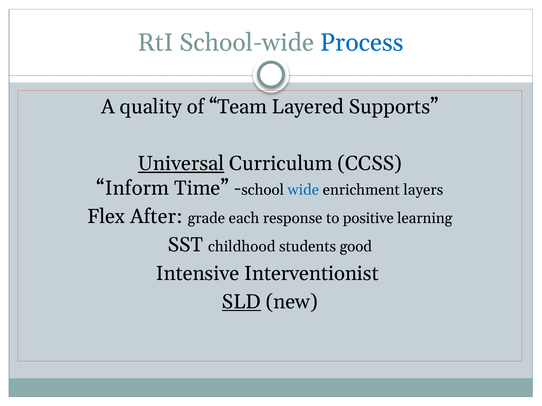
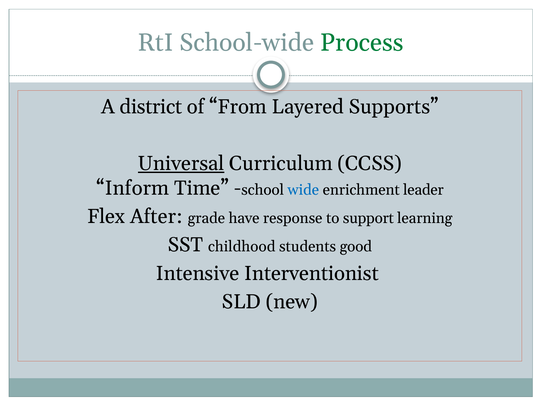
Process colour: blue -> green (362, 43)
quality: quality -> district (151, 107)
Team: Team -> From (238, 107)
layers: layers -> leader (423, 190)
each: each -> have (244, 218)
positive: positive -> support (368, 218)
SLD underline: present -> none (241, 302)
